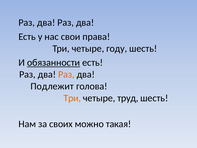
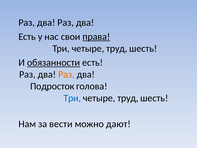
права underline: none -> present (96, 37)
году: году -> труд (117, 48)
Подлежит: Подлежит -> Подросток (52, 86)
Три colour: orange -> blue (72, 98)
своих: своих -> вести (61, 124)
такая: такая -> дают (118, 124)
